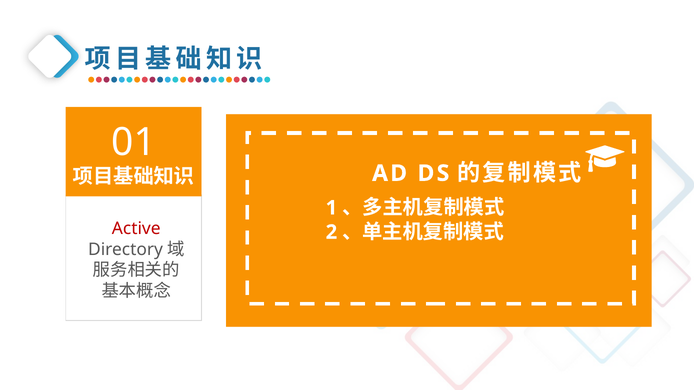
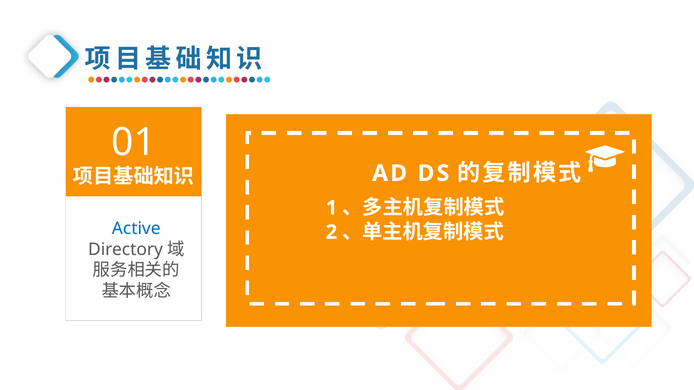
Active colour: red -> blue (136, 229)
